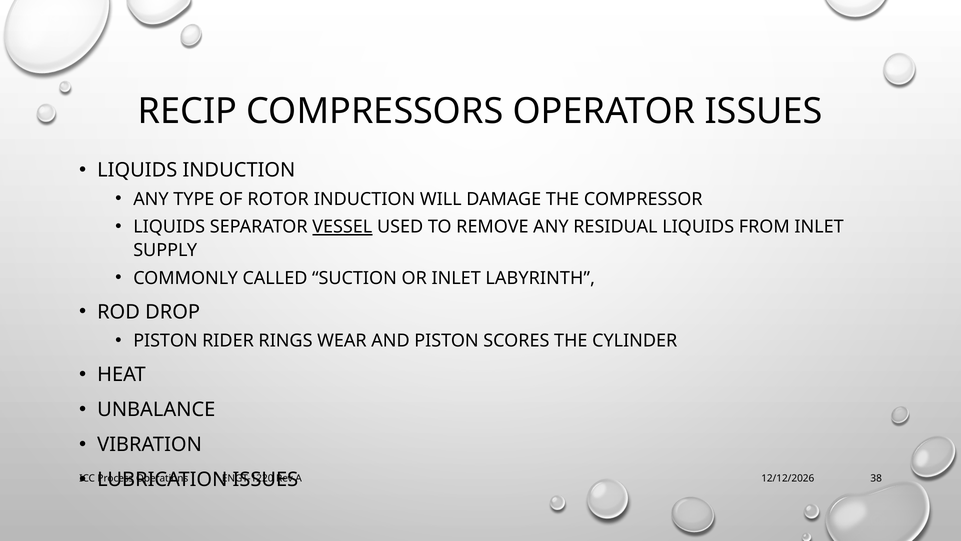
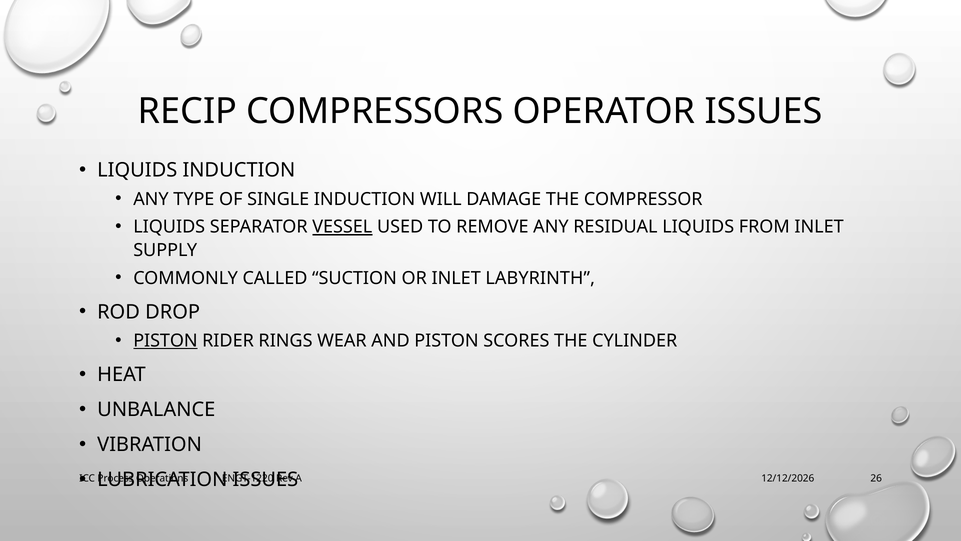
ROTOR: ROTOR -> SINGLE (278, 199)
PISTON underline: none -> present (165, 341)
38: 38 -> 26 (876, 478)
